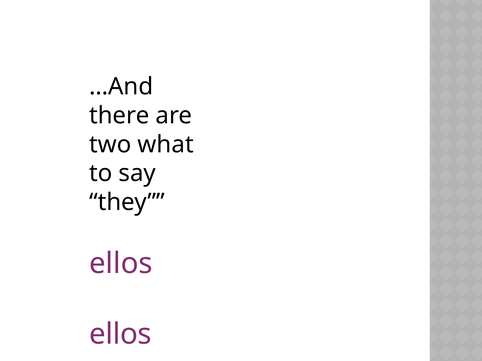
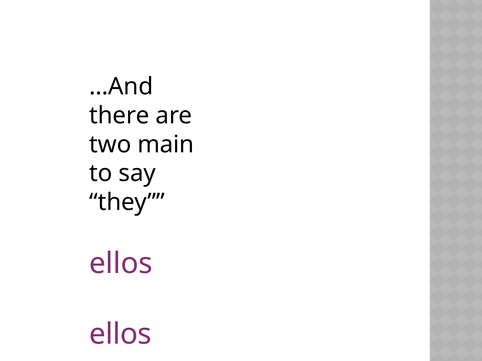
what: what -> main (166, 145)
